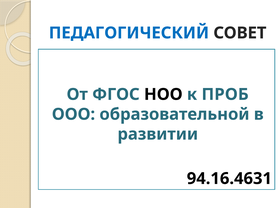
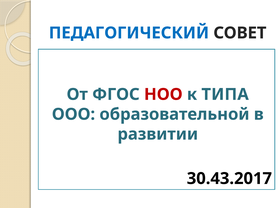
НОО colour: black -> red (163, 95)
ПРОБ: ПРОБ -> ТИПА (225, 95)
94.16.4631: 94.16.4631 -> 30.43.2017 (229, 179)
